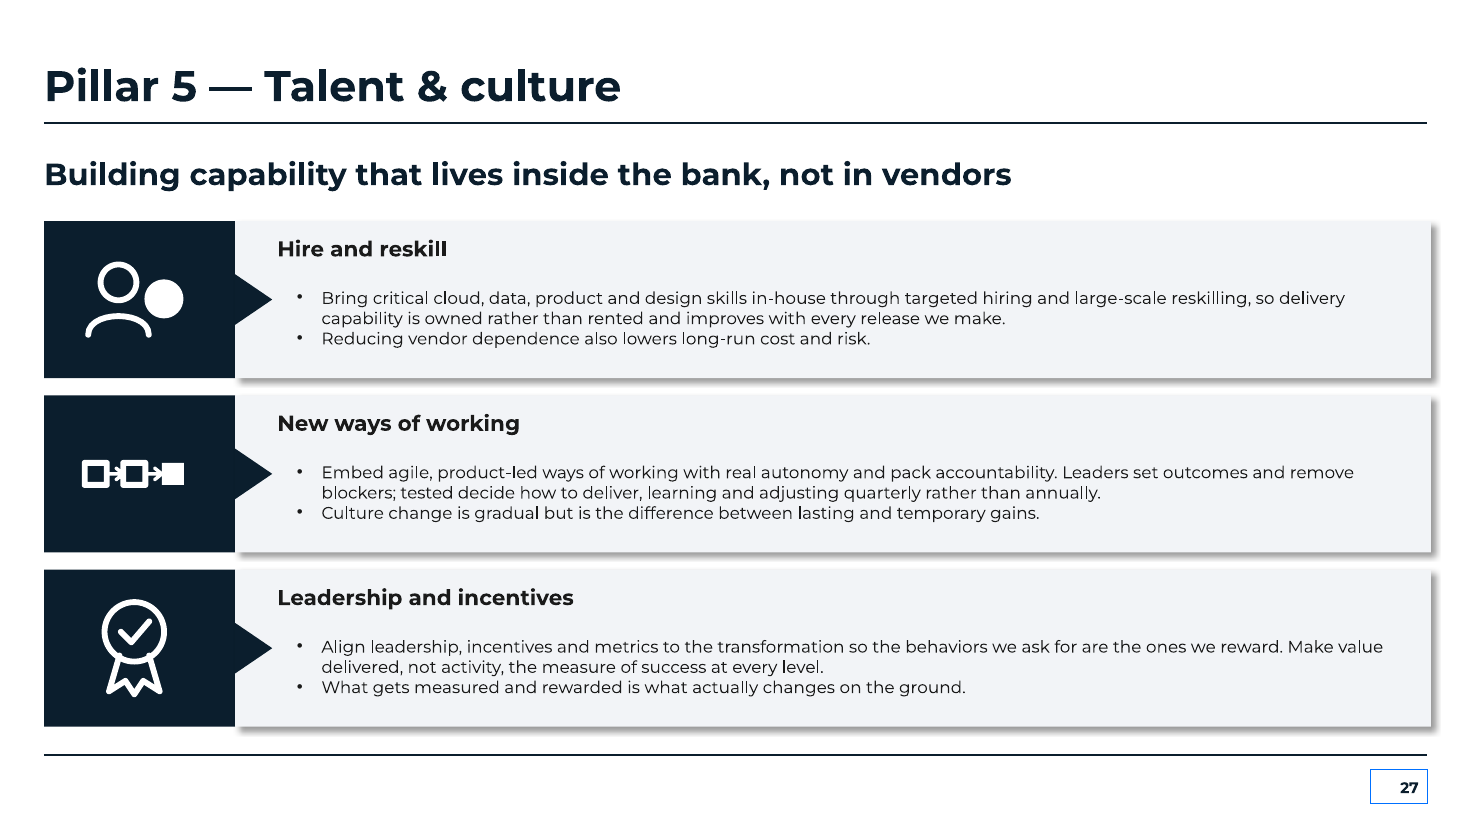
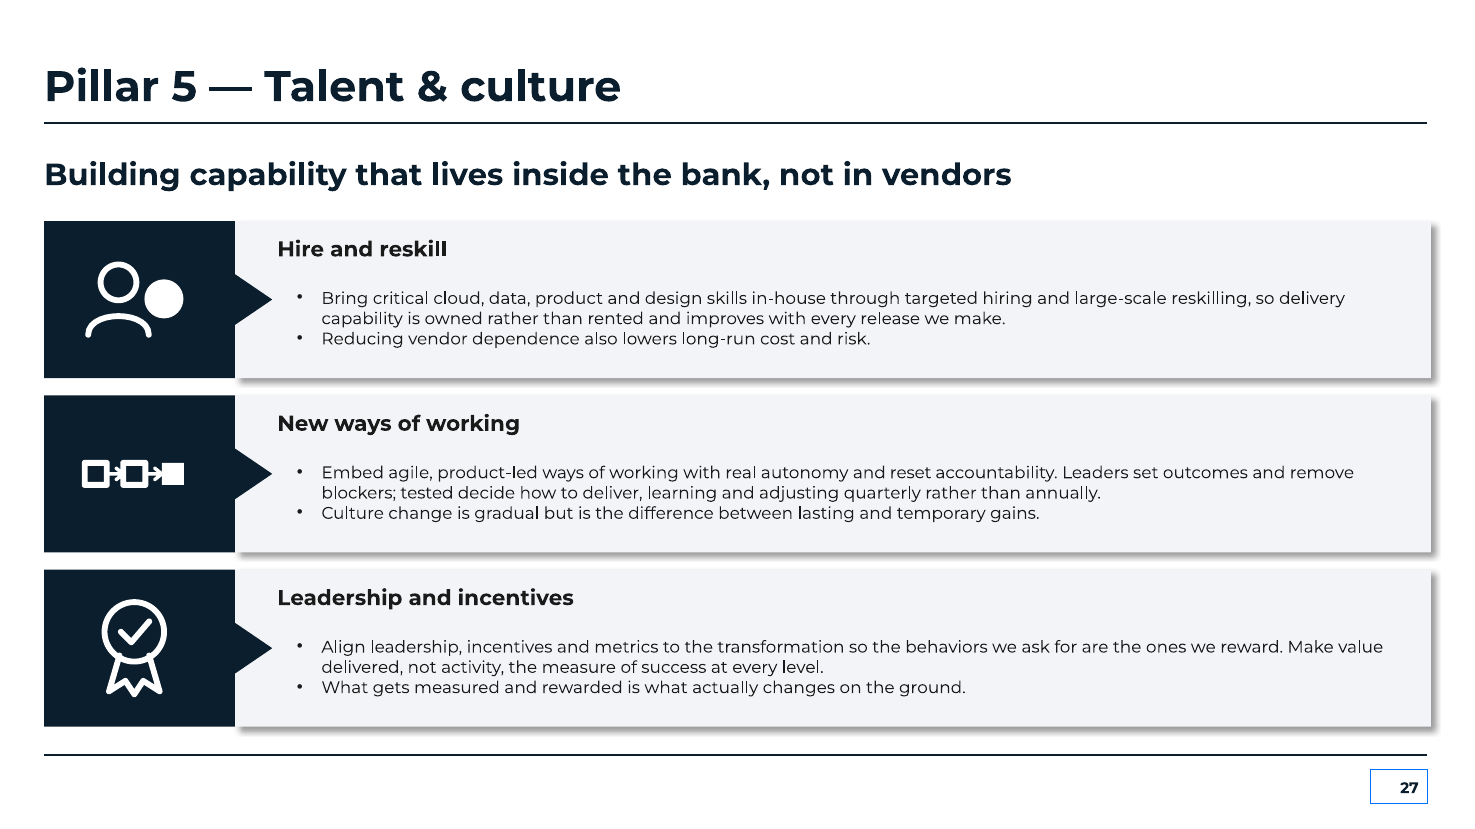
pack: pack -> reset (911, 473)
